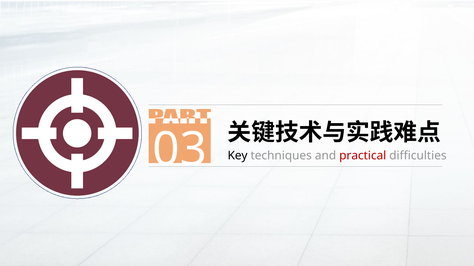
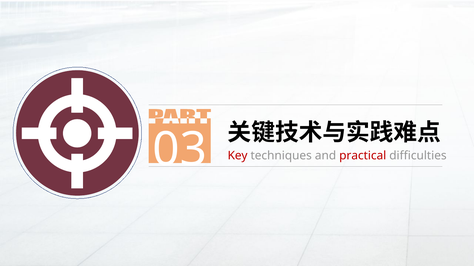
Key colour: black -> red (238, 156)
